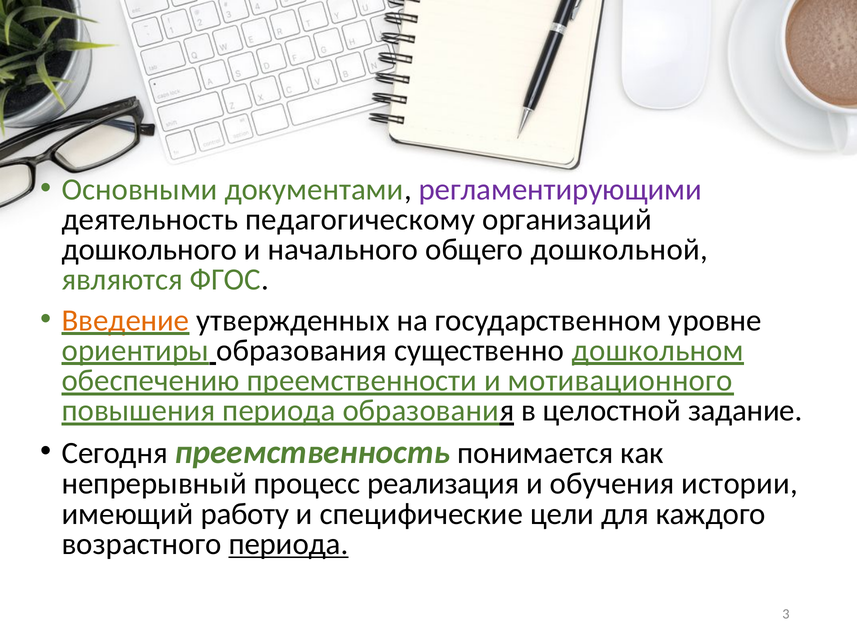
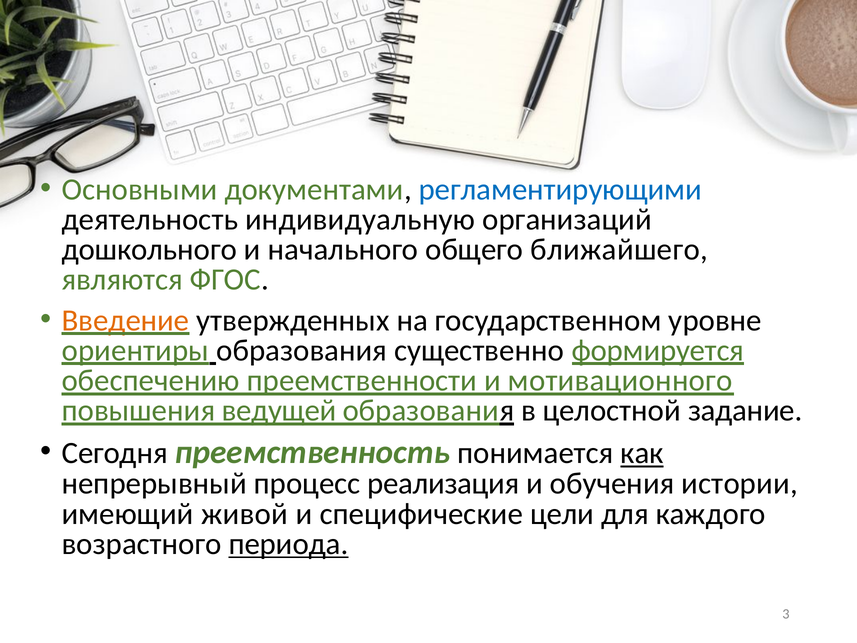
регламентирующими colour: purple -> blue (560, 189)
педагогическому: педагогическому -> индивидуальную (360, 219)
дошкольной: дошкольной -> ближайшего (619, 249)
дошкольном: дошкольном -> формируется (658, 350)
повышения периода: периода -> ведущей (279, 410)
как underline: none -> present (642, 453)
работу: работу -> живой (245, 514)
